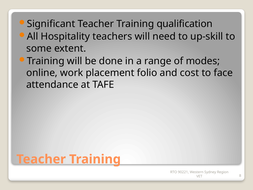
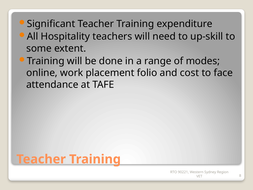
qualification: qualification -> expenditure (185, 24)
